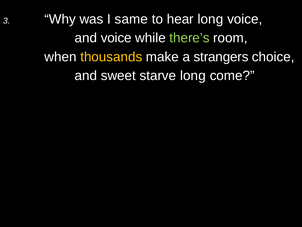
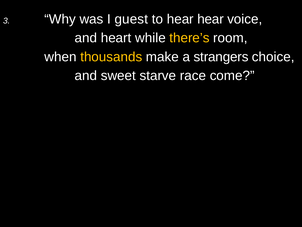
same: same -> guest (131, 19)
hear long: long -> hear (211, 19)
and voice: voice -> heart (116, 38)
there’s colour: light green -> yellow (190, 38)
starve long: long -> race (193, 75)
